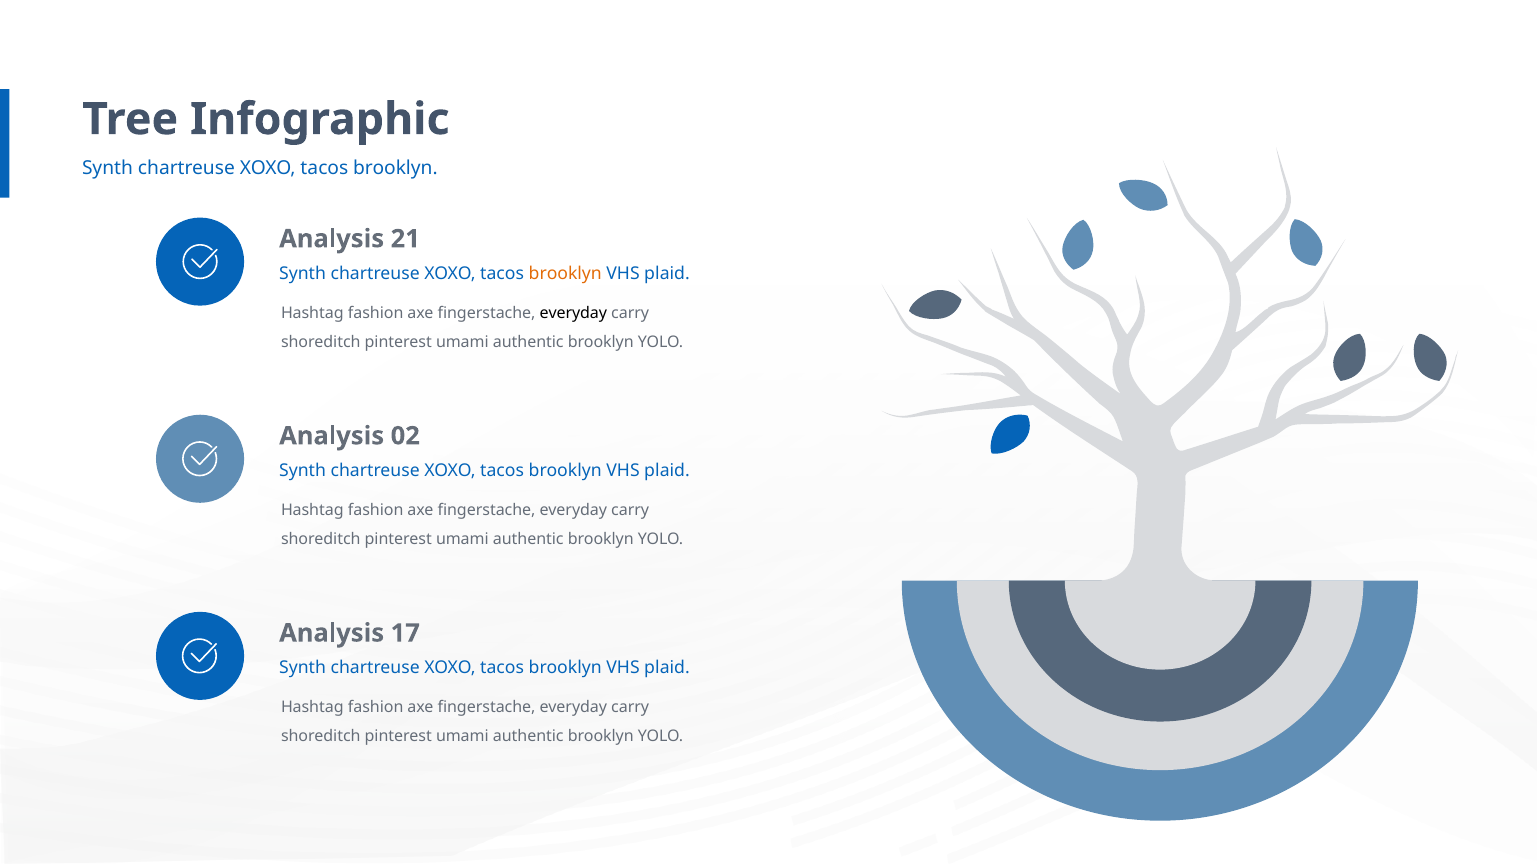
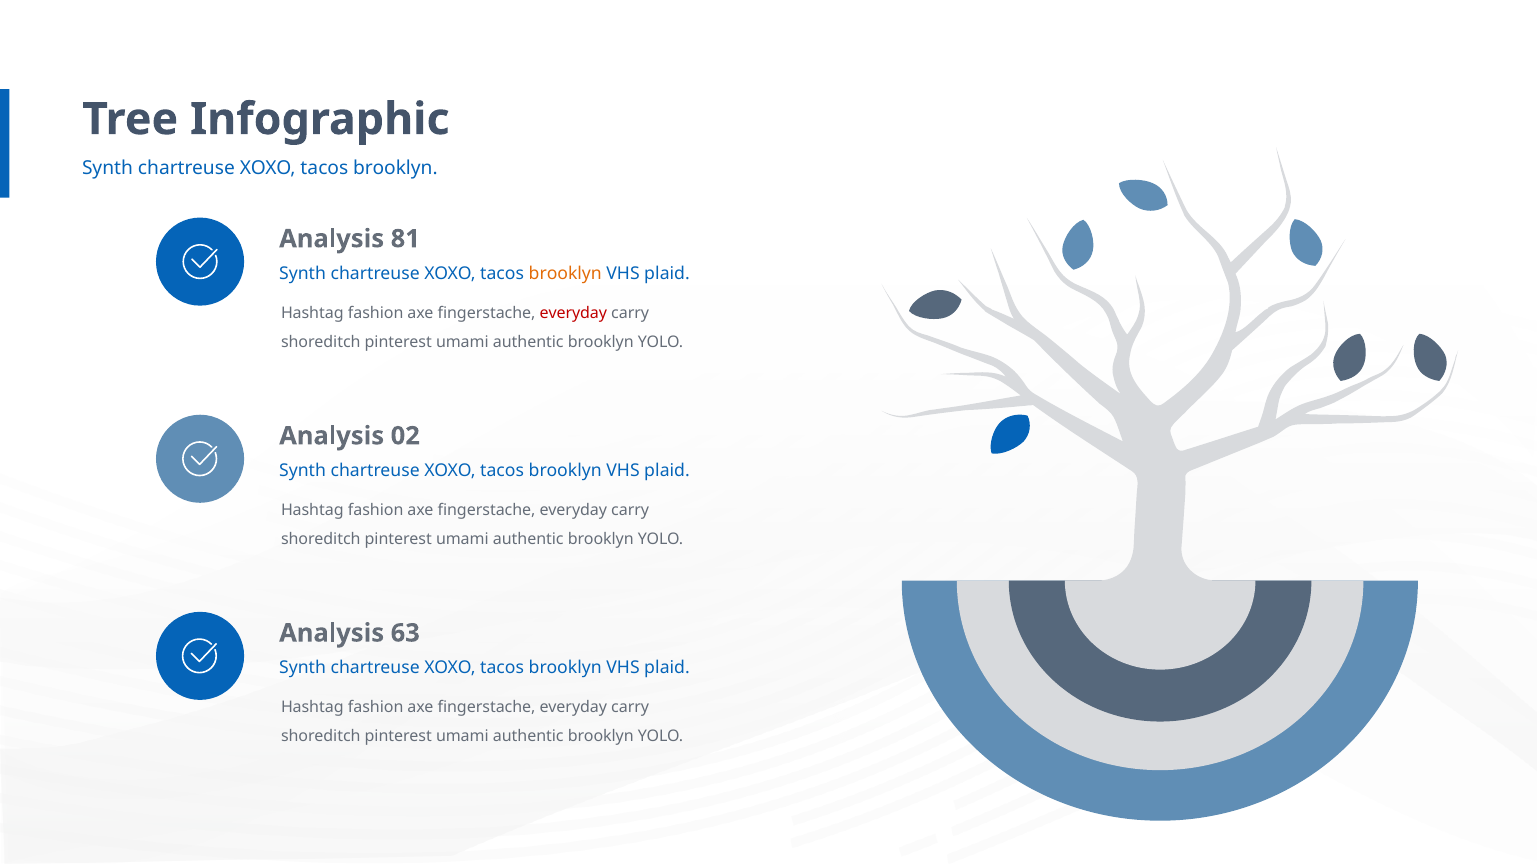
21: 21 -> 81 (405, 239)
everyday colour: black -> red (573, 313)
17: 17 -> 63 (405, 634)
